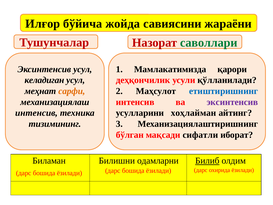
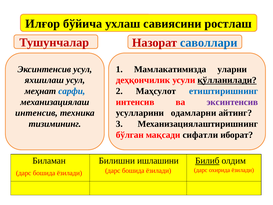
жойда: жойда -> ухлаш (123, 24)
жараёни: жараёни -> ростлаш (228, 24)
саволлари colour: green -> blue (209, 43)
қарори: қарори -> уларни (232, 69)
келадиган: келадиган -> яхшилаш (44, 80)
қўлланилади underline: none -> present (227, 80)
сарфи colour: orange -> blue (72, 91)
хоҳлайман: хоҳлайман -> одамларни (194, 113)
одамларни: одамларни -> ишлашини (158, 161)
